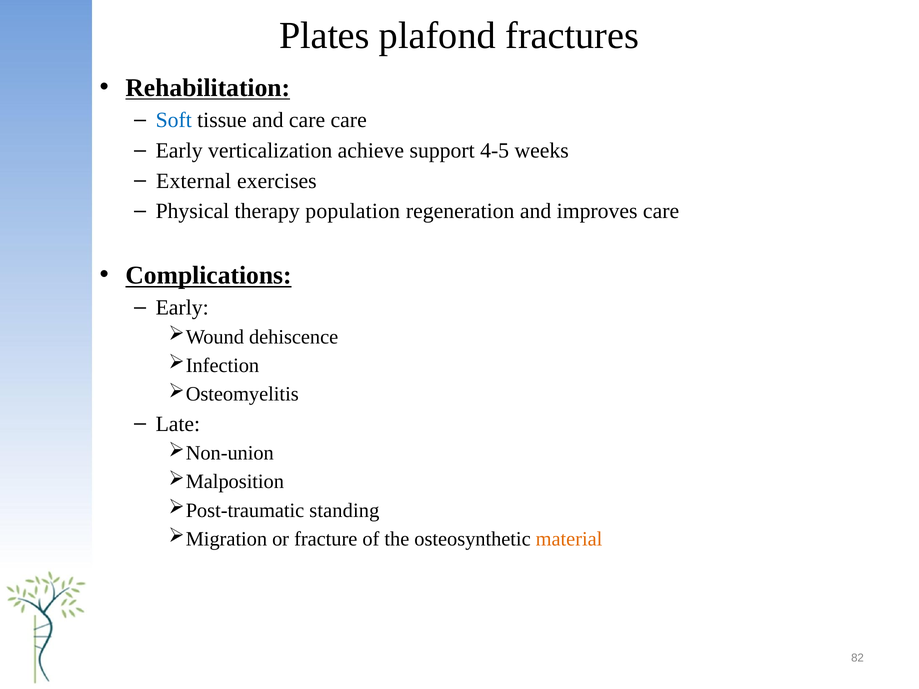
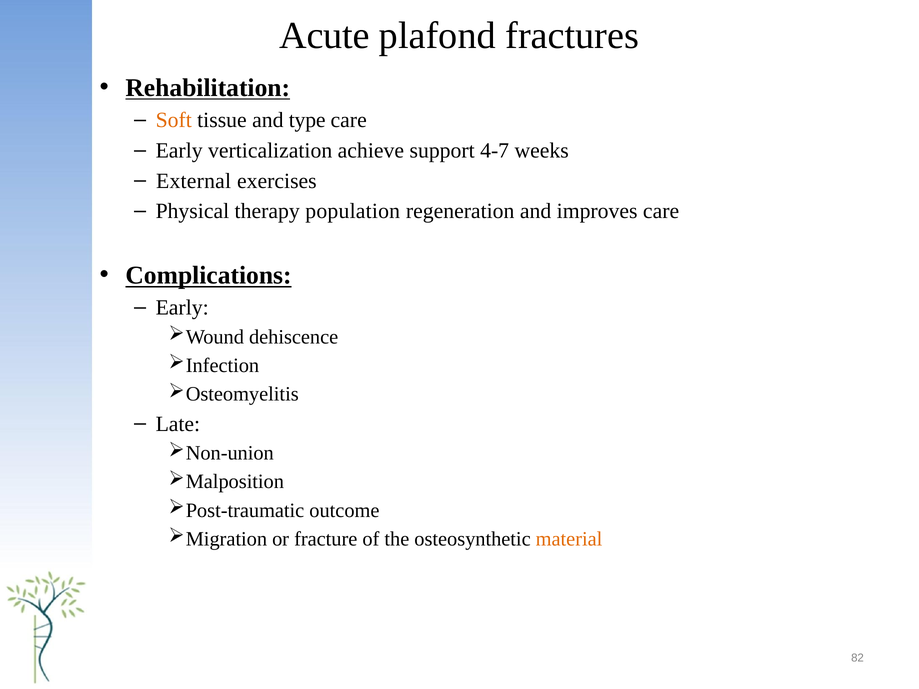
Plates: Plates -> Acute (325, 36)
Soft colour: blue -> orange (174, 120)
and care: care -> type (307, 120)
4-5: 4-5 -> 4-7 (495, 151)
standing: standing -> outcome (344, 510)
